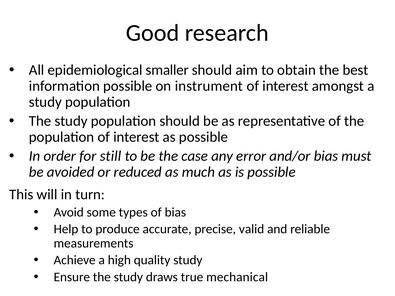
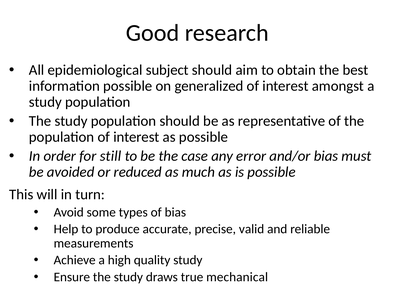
smaller: smaller -> subject (167, 70)
instrument: instrument -> generalized (209, 86)
